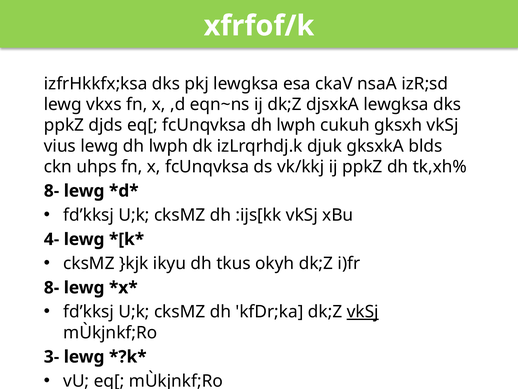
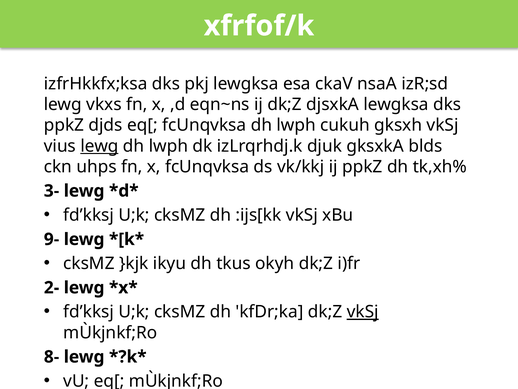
lewg underline: none -> present (100, 146)
8-: 8- -> 3- (52, 191)
4-: 4- -> 9- (52, 239)
8-: 8- -> 2- (52, 287)
3-: 3- -> 8- (52, 356)
